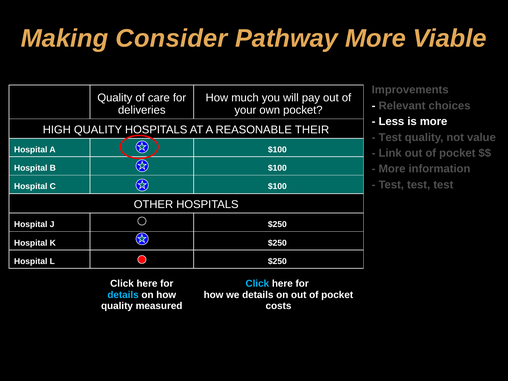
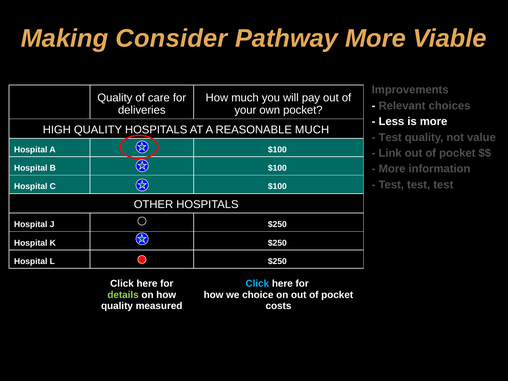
REASONABLE THEIR: THEIR -> MUCH (312, 130)
details colour: light blue -> light green (123, 295)
we details: details -> choice (258, 295)
